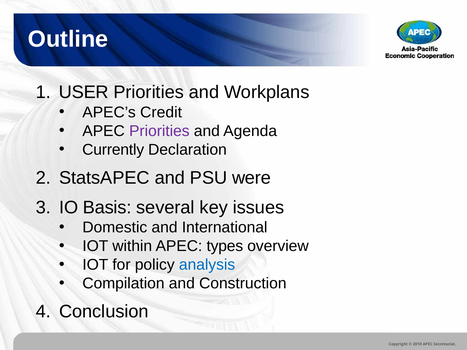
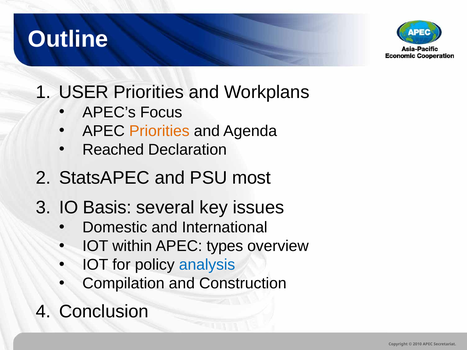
Credit: Credit -> Focus (161, 112)
Priorities colour: purple -> orange (159, 131)
Currently: Currently -> Reached (113, 150)
were: were -> most (251, 178)
